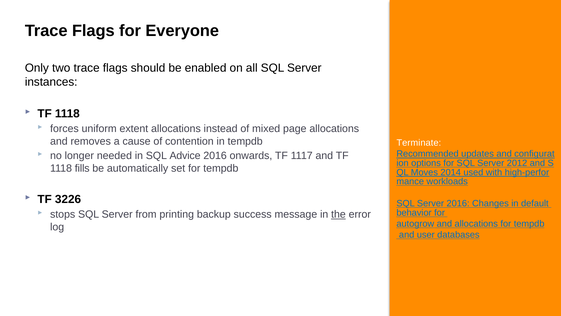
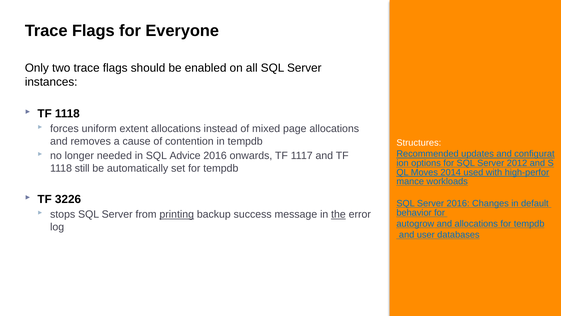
Terminate: Terminate -> Structures (419, 143)
fills: fills -> still (82, 168)
printing underline: none -> present (177, 214)
